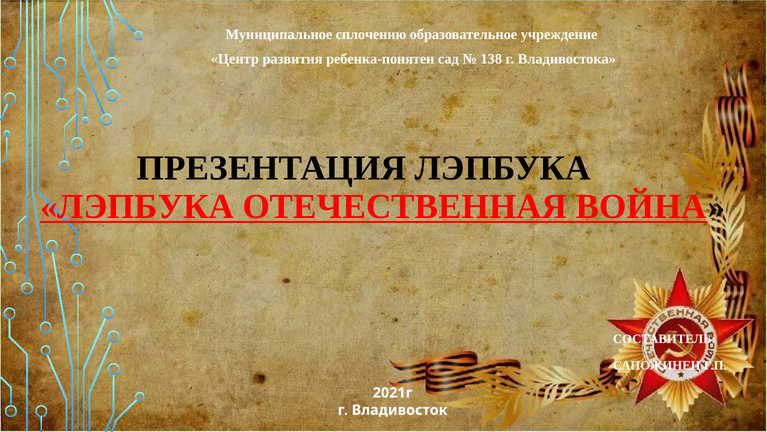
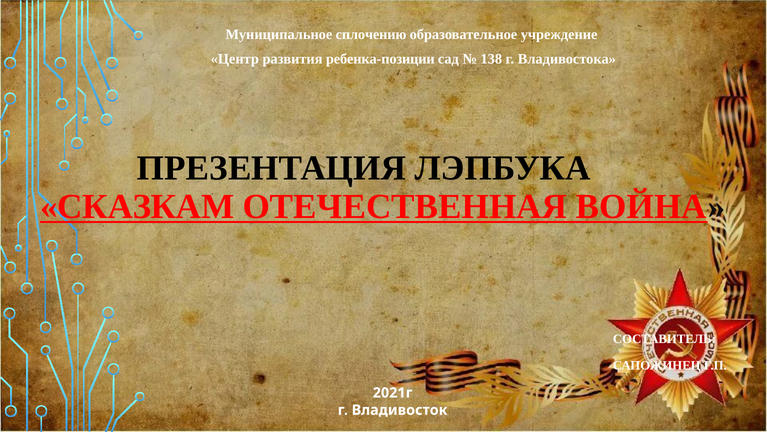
ребенка-понятен: ребенка-понятен -> ребенка-позиции (380, 59)
ЛЭПБУКА: ЛЭПБУКА -> СКАЗКАМ (137, 206)
